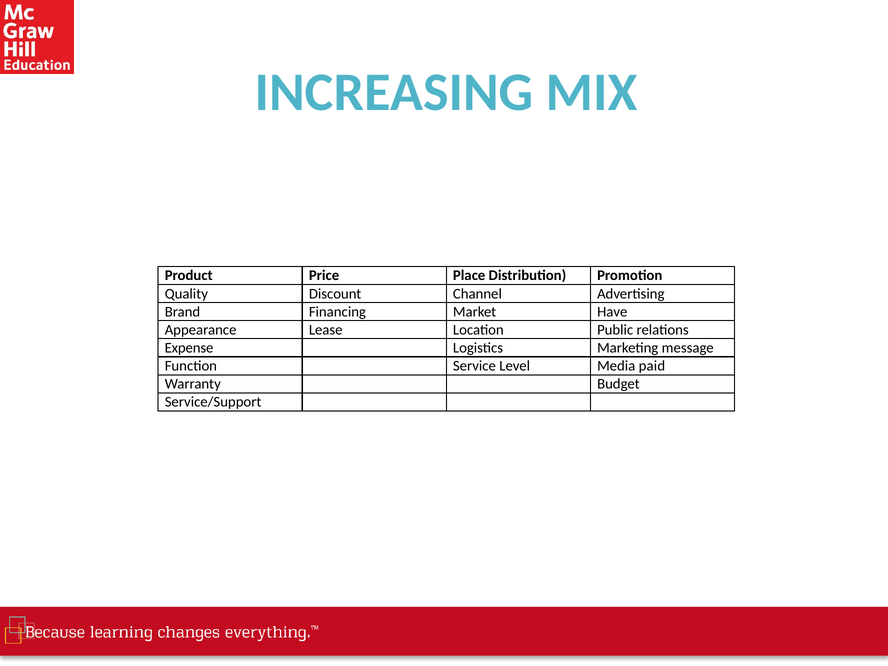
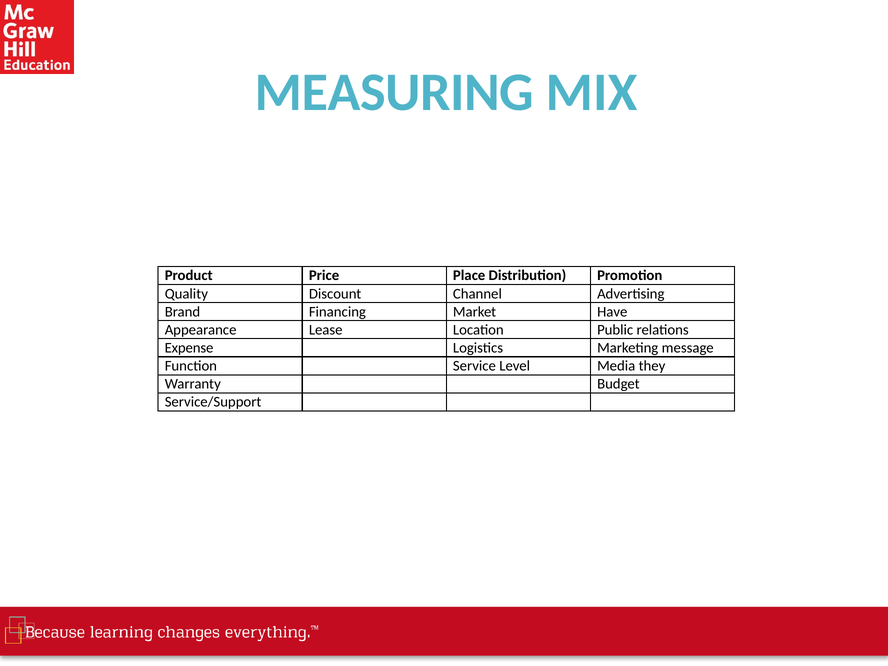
INCREASING: INCREASING -> MEASURING (394, 93)
paid: paid -> they (652, 366)
